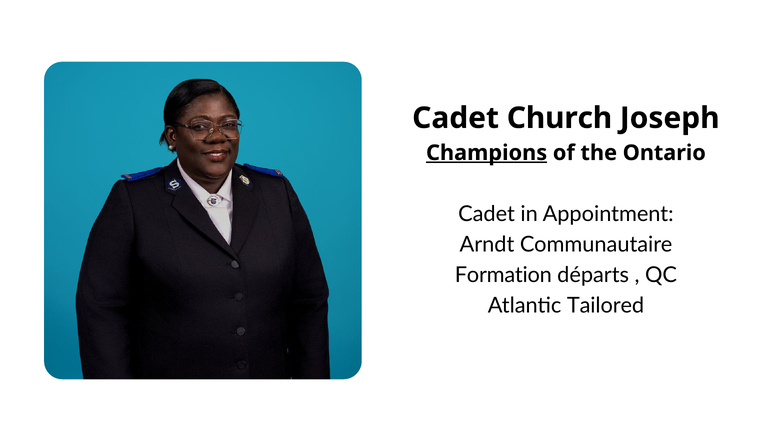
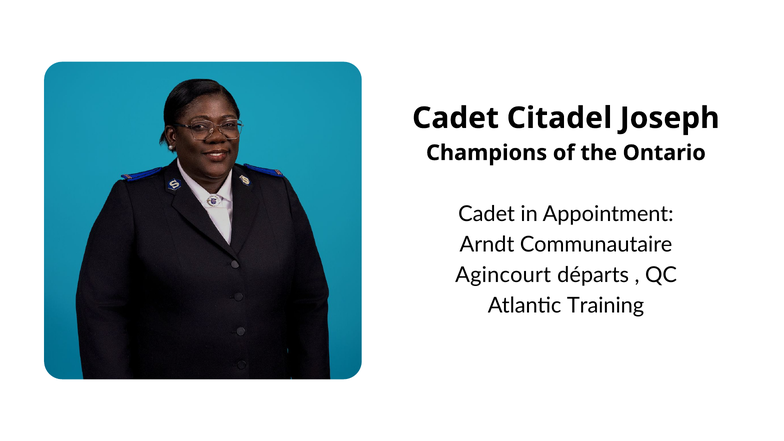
Church: Church -> Citadel (559, 118)
Champions underline: present -> none (487, 153)
Formation: Formation -> Agincourt (503, 275)
Tailored: Tailored -> Training (606, 305)
